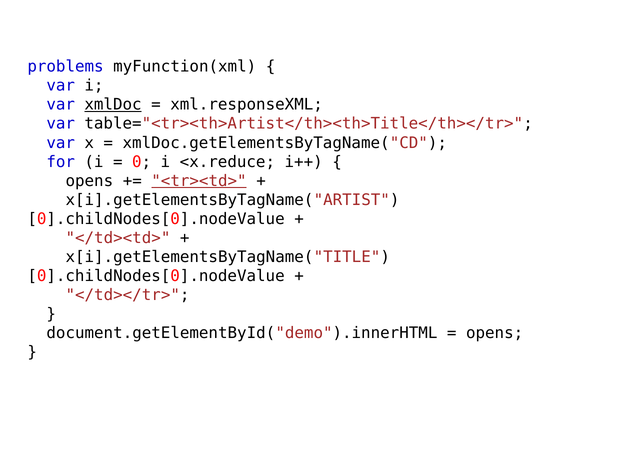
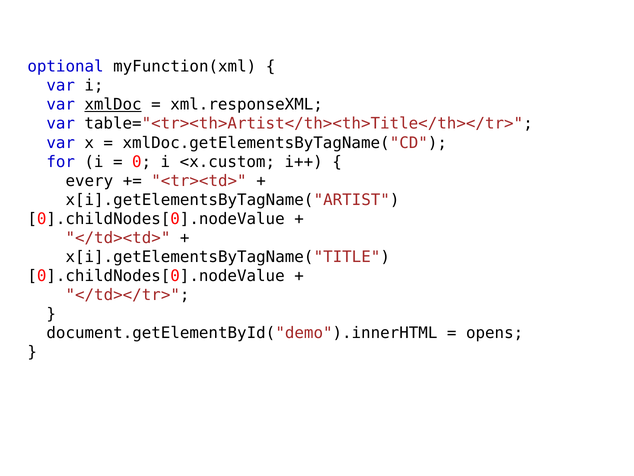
problems: problems -> optional (66, 67)
<x.reduce: <x.reduce -> <x.custom (227, 162)
opens: opens -> every (89, 181)
<tr><td> underline: present -> none (199, 181)
